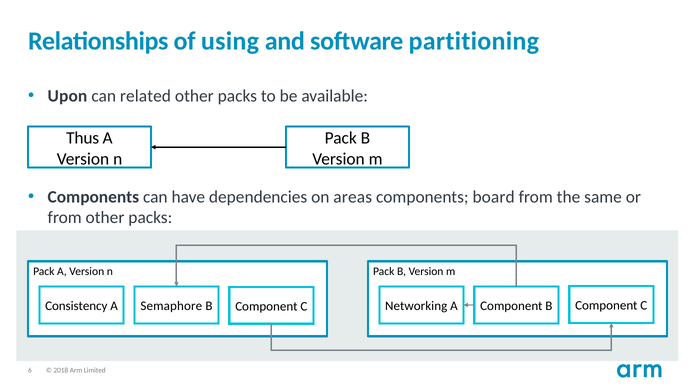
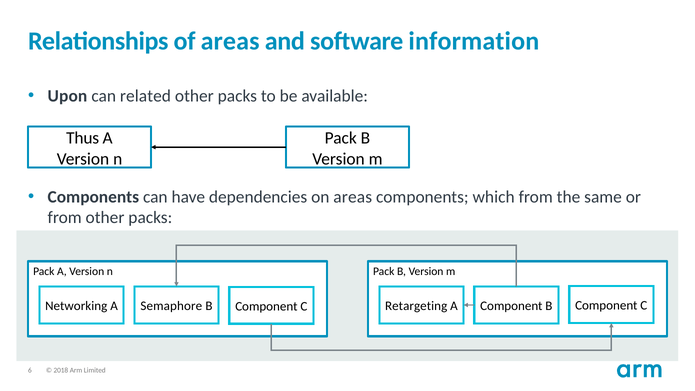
of using: using -> areas (230, 41)
partitioning: partitioning -> information (474, 41)
board: board -> which (494, 197)
Consistency: Consistency -> Networking (76, 306)
Networking: Networking -> Retargeting (416, 306)
